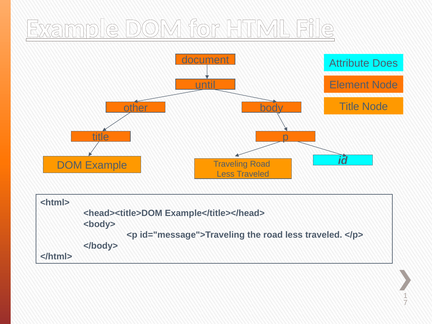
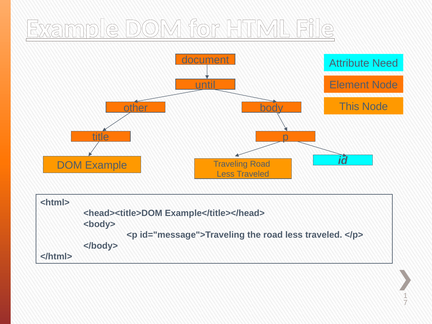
Does: Does -> Need (385, 63)
Title: Title -> This (349, 107)
